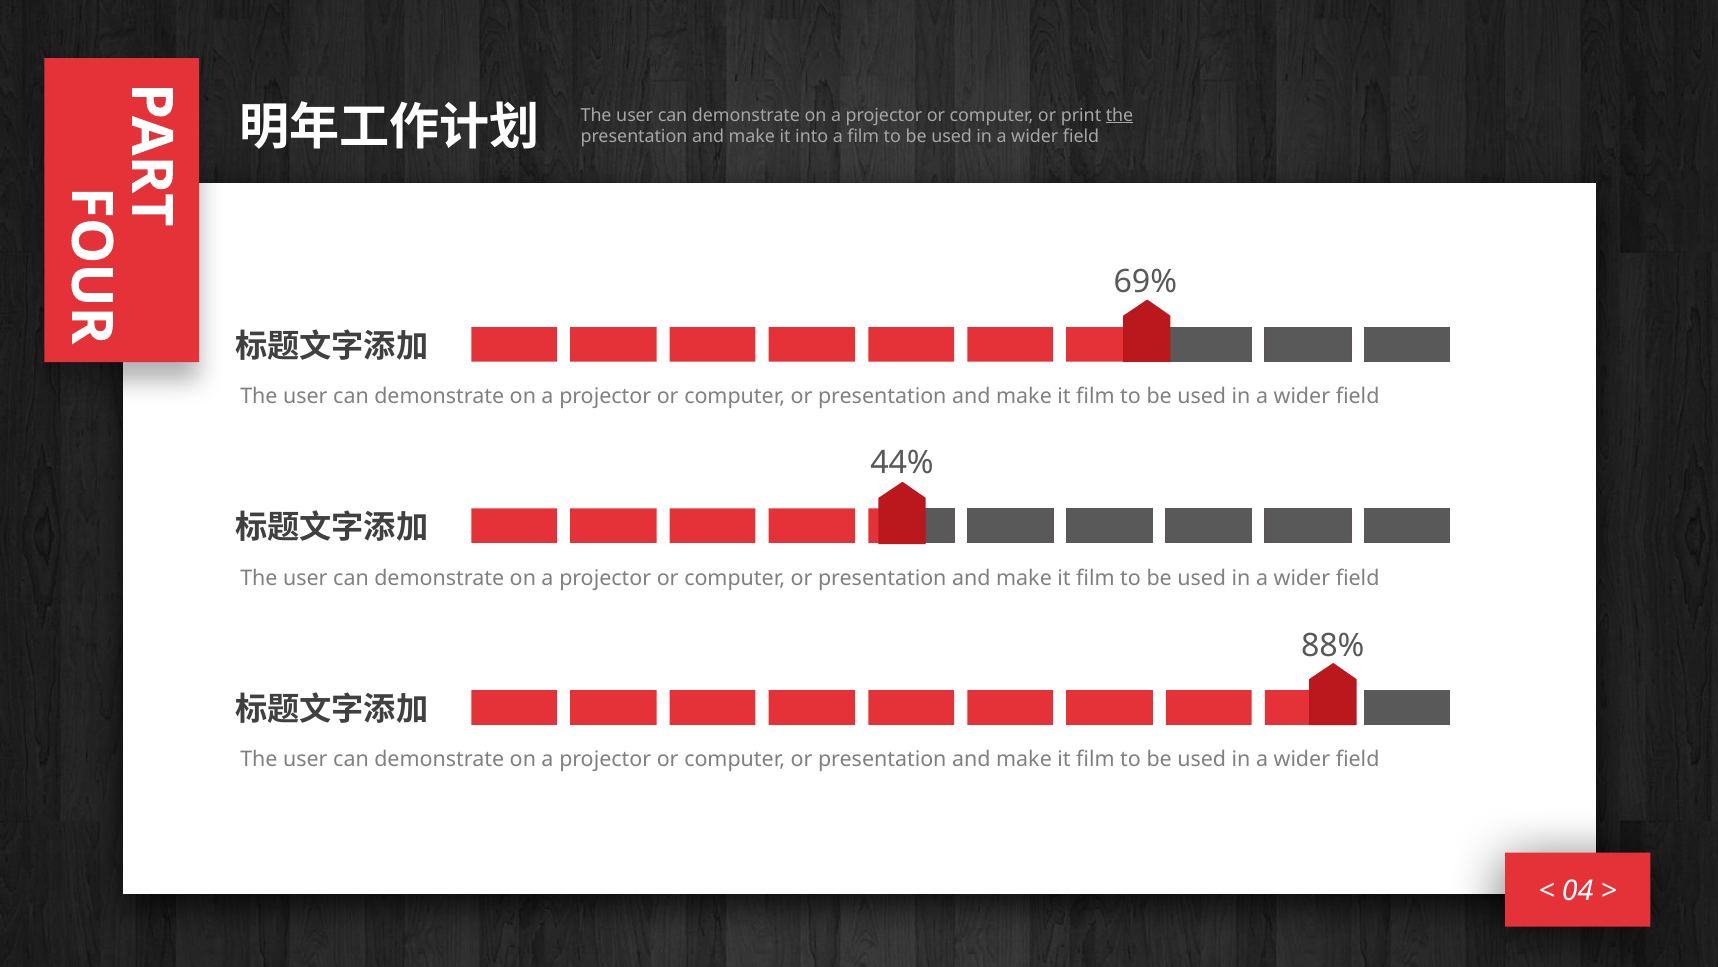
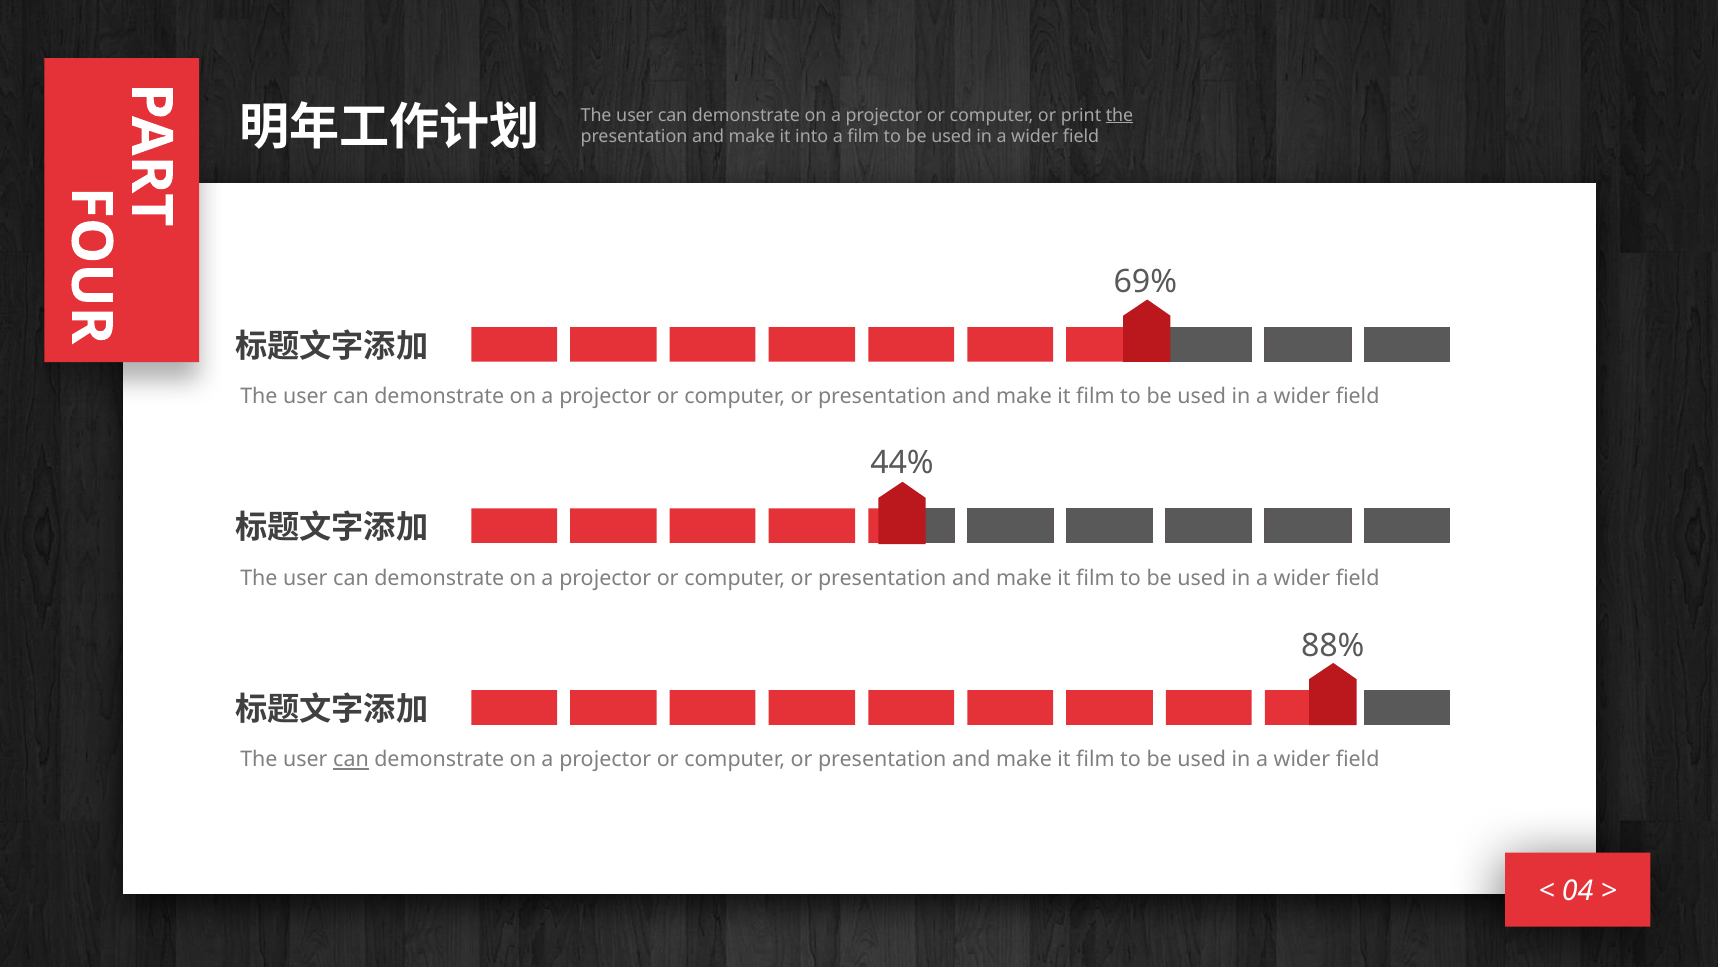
can underline: none -> present (351, 759)
